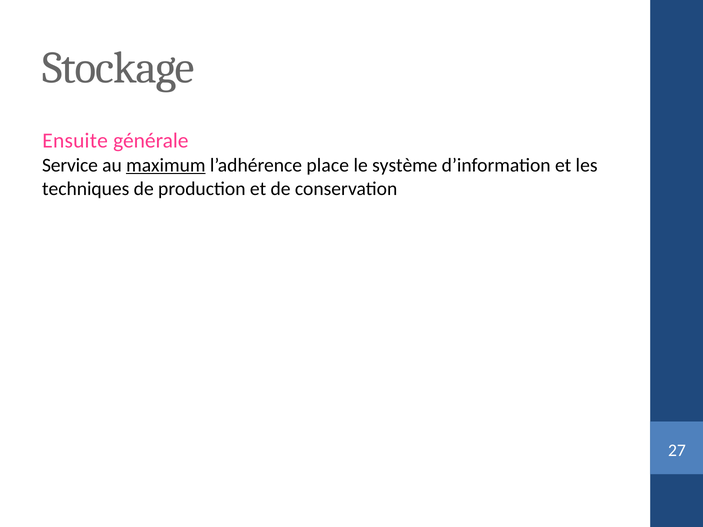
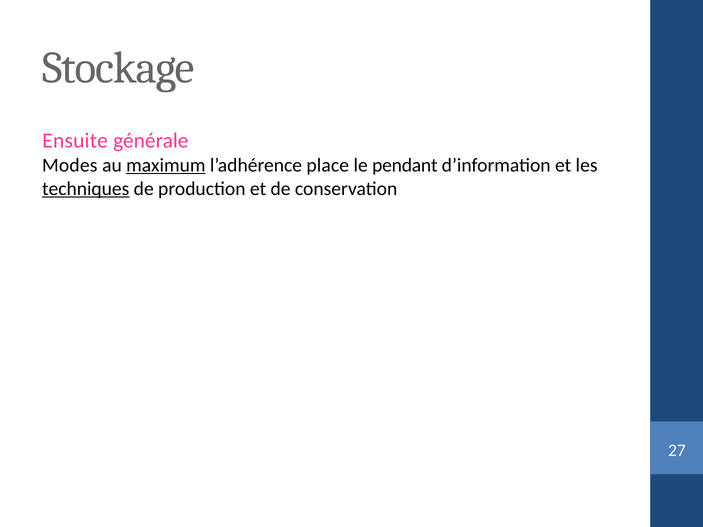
Service: Service -> Modes (70, 165)
système: système -> pendant (405, 165)
techniques underline: none -> present (86, 189)
